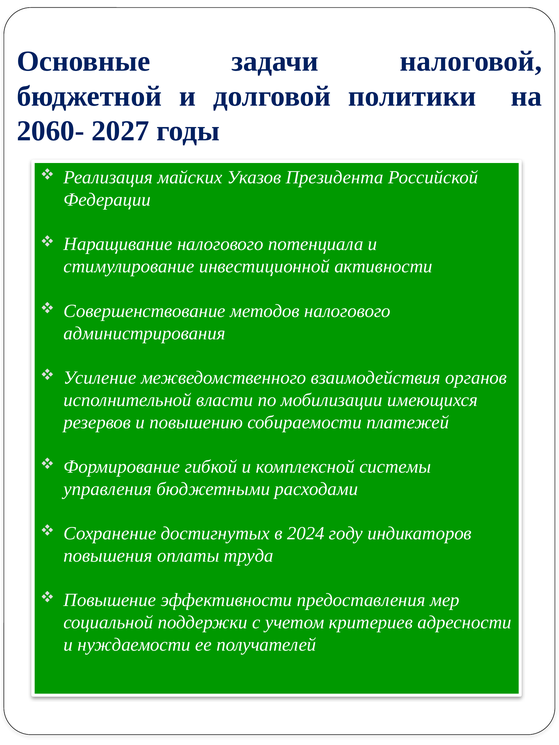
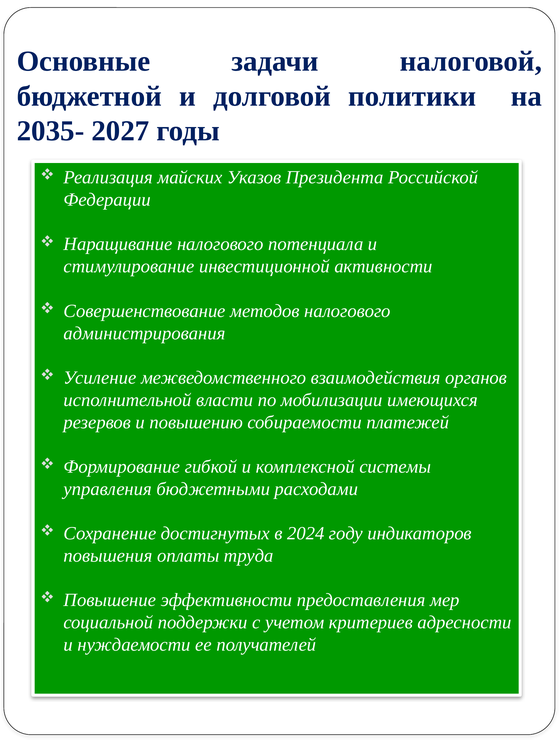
2060-: 2060- -> 2035- (51, 131)
